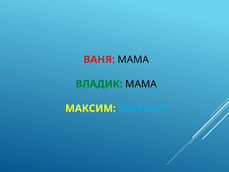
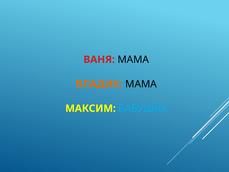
ВЛАДИК colour: green -> orange (99, 84)
